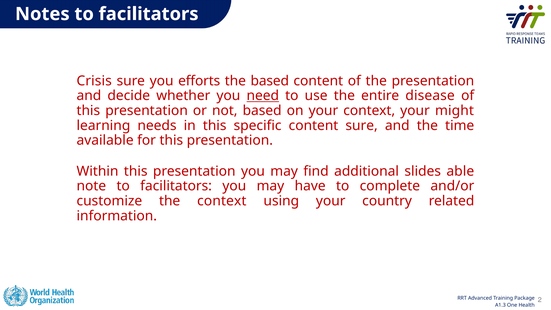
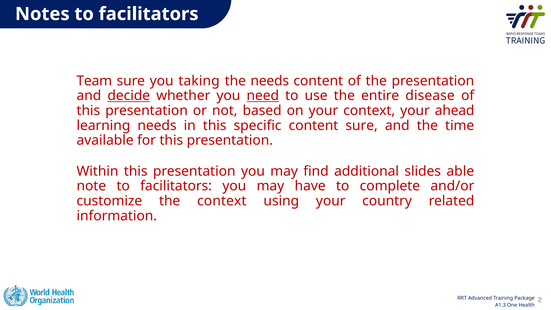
Crisis: Crisis -> Team (94, 81)
efforts: efforts -> taking (199, 81)
the based: based -> needs (270, 81)
decide underline: none -> present (129, 96)
might: might -> ahead (455, 111)
